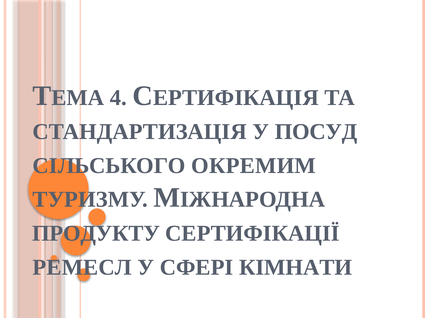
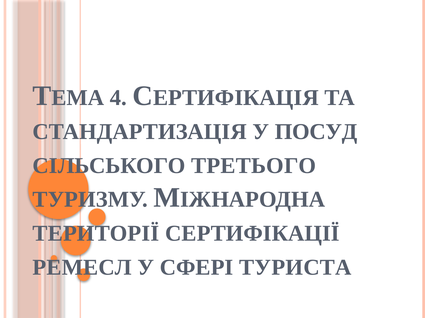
ОКРЕМИМ: ОКРЕМИМ -> ТРЕТЬОГО (254, 166)
ПРОДУКТУ: ПРОДУКТУ -> ТЕРИТОРІЇ (96, 234)
КІМНАТИ: КІМНАТИ -> ТУРИСТА (295, 268)
